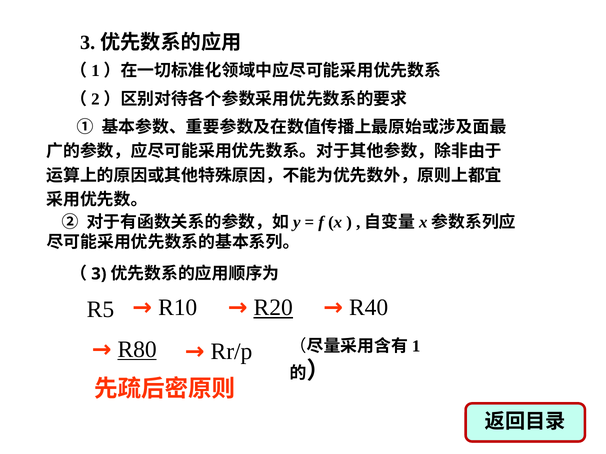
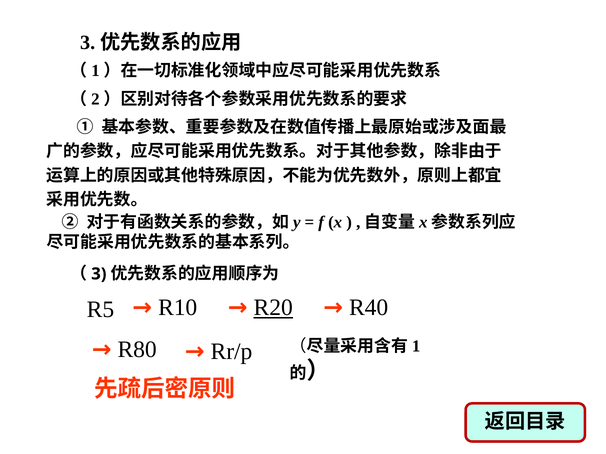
R80 underline: present -> none (137, 350)
